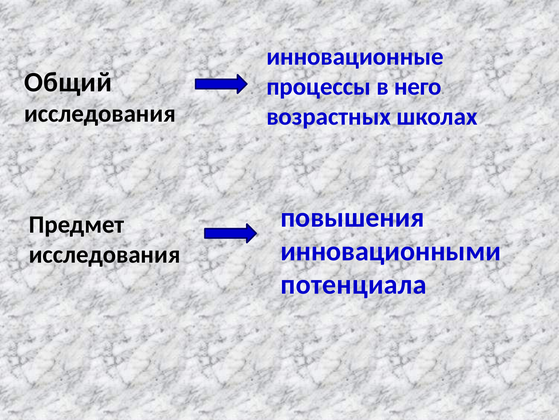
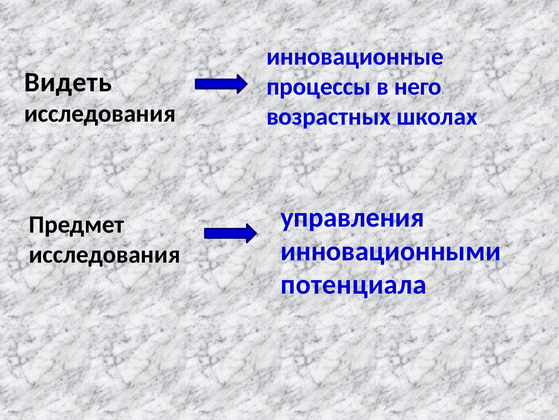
Общий: Общий -> Видеть (68, 82)
повышения: повышения -> управления (352, 217)
